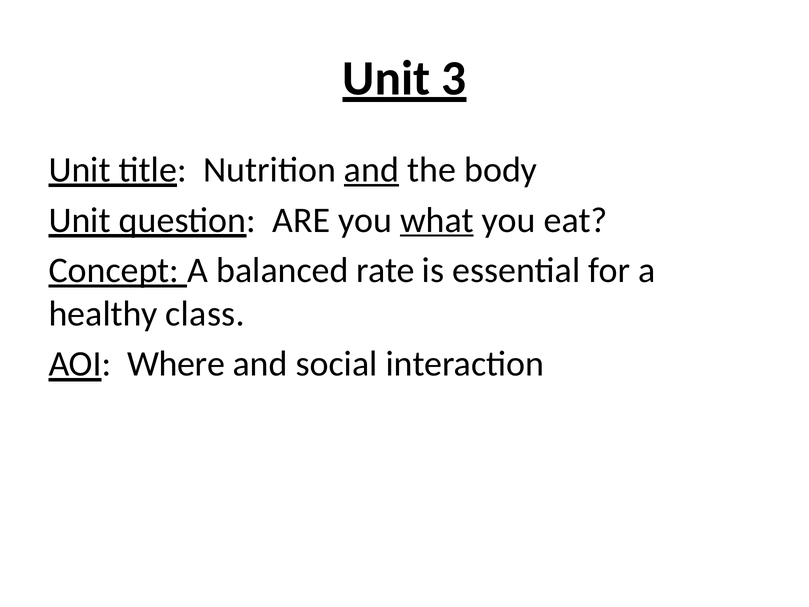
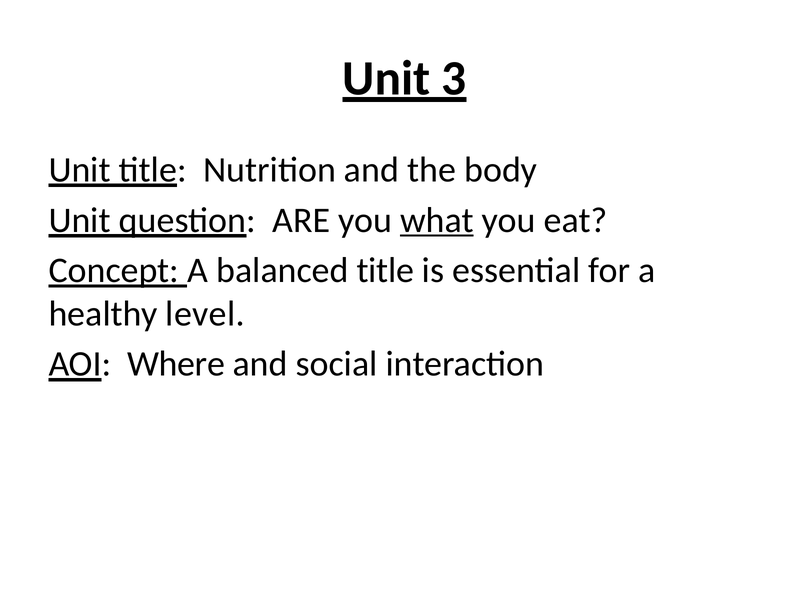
and underline: present -> none (371, 170)
balanced rate: rate -> title (385, 270)
class: class -> level (205, 314)
